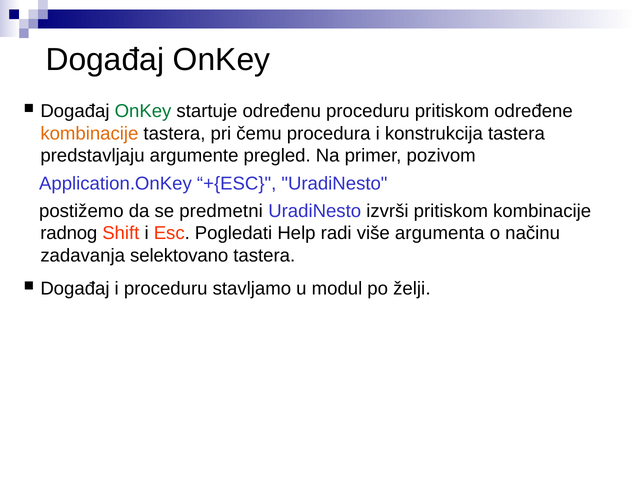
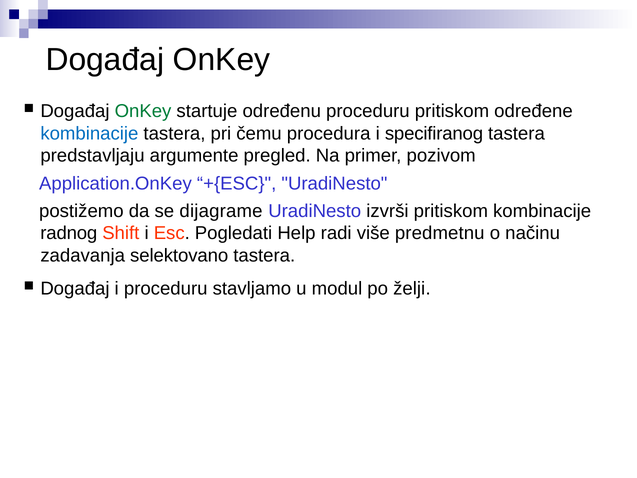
kombinacije colour: orange -> blue (89, 133)
konstrukcija: konstrukcija -> specifiranog (434, 133)
predmetni: predmetni -> dijagrame (221, 211)
argumenta: argumenta -> predmetnu (440, 233)
